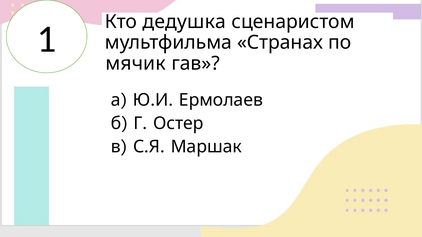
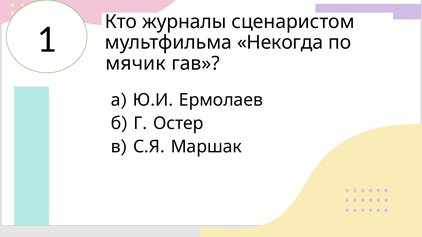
дедушка: дедушка -> журналы (184, 22)
Странах: Странах -> Некогда (280, 43)
